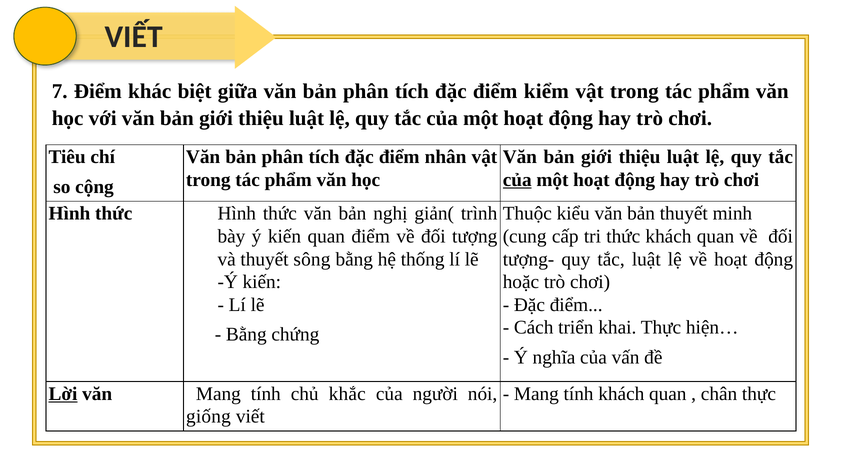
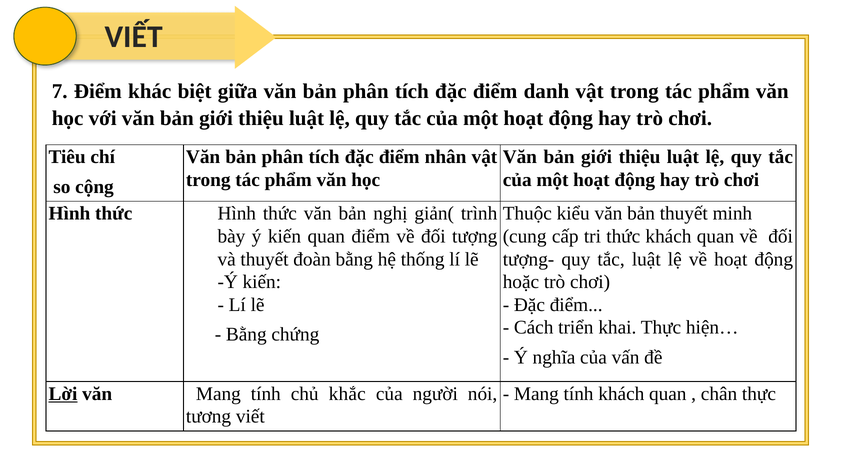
kiểm: kiểm -> danh (546, 92)
của underline: present -> none (517, 180)
sông: sông -> đoàn (312, 260)
giống: giống -> tương (209, 417)
